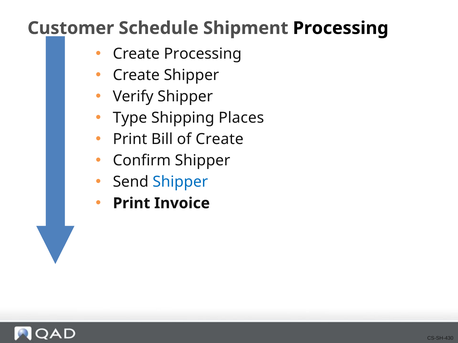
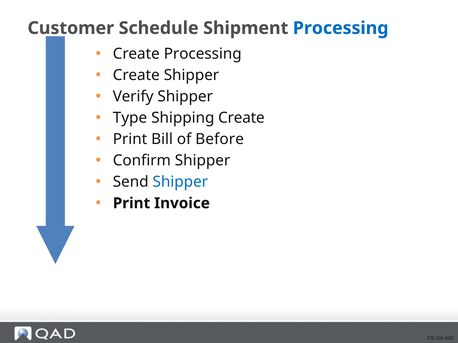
Processing colour: black -> blue (341, 28)
Shipping Places: Places -> Create (241, 118)
of Create: Create -> Before (220, 139)
